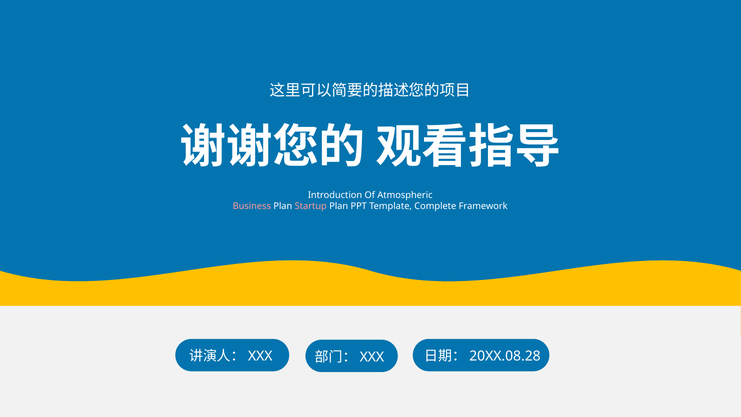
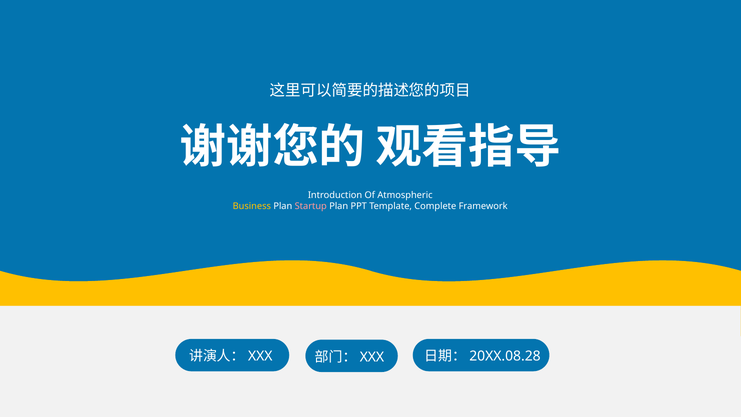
Business colour: pink -> yellow (252, 206)
